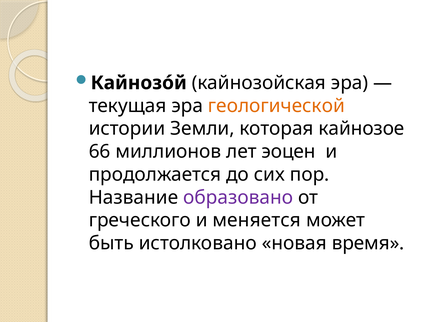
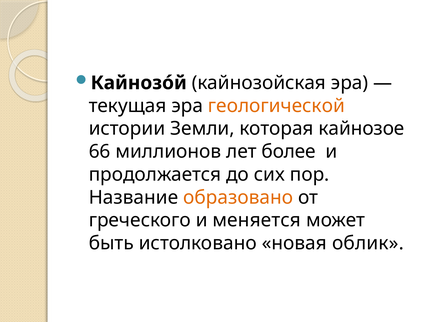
эоцен: эоцен -> более (289, 151)
образовано colour: purple -> orange (238, 197)
время: время -> облик (368, 243)
